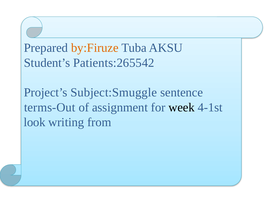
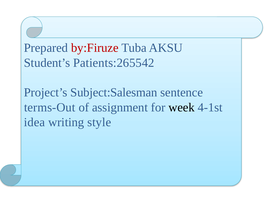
by:Firuze colour: orange -> red (95, 48)
Subject:Smuggle: Subject:Smuggle -> Subject:Salesman (114, 93)
look: look -> idea (34, 122)
from: from -> style (99, 122)
